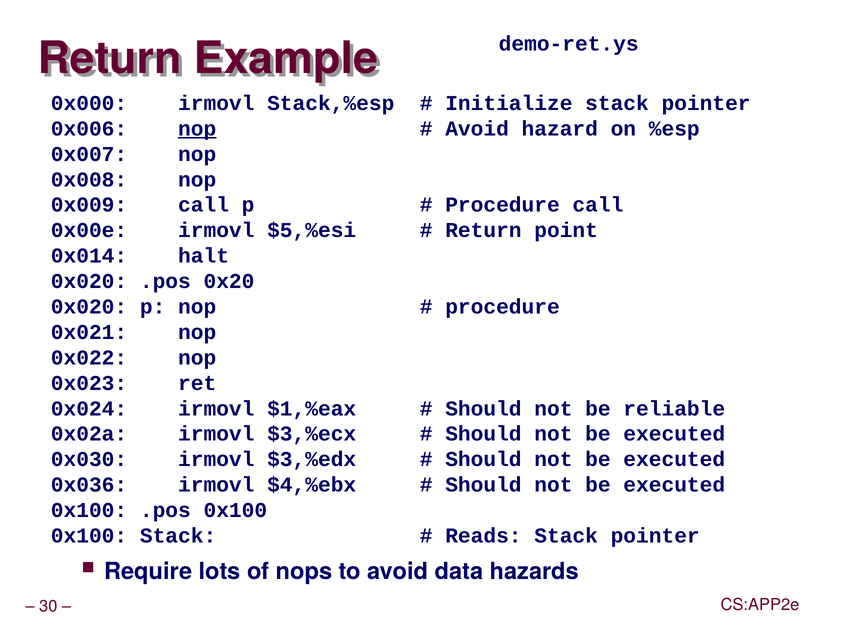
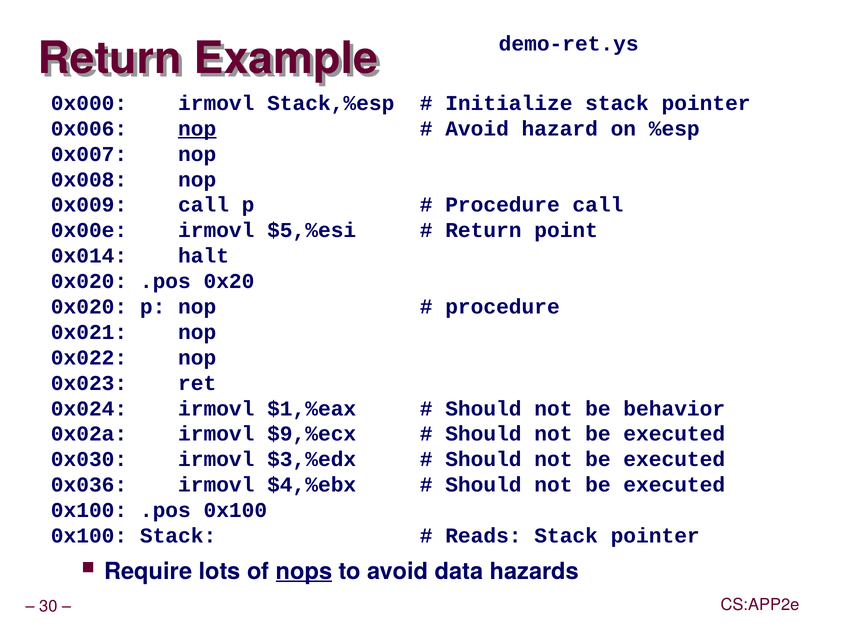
reliable: reliable -> behavior (674, 409)
$3,%ecx: $3,%ecx -> $9,%ecx (312, 434)
nops underline: none -> present (304, 571)
